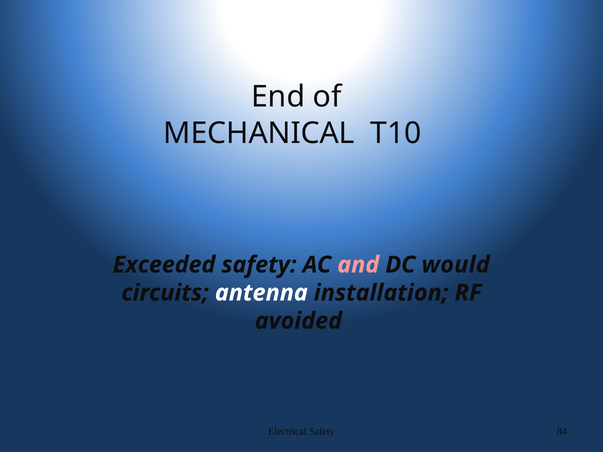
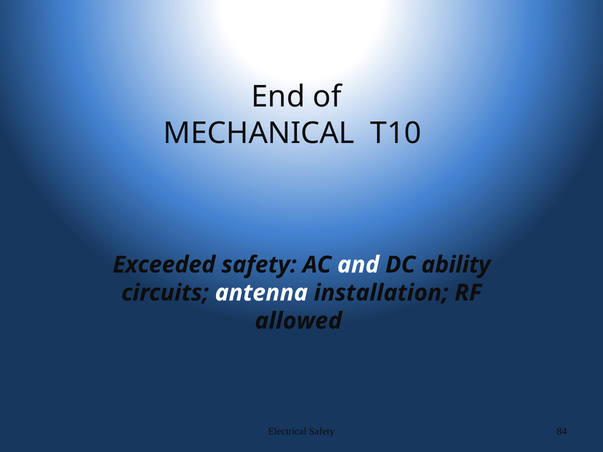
and colour: pink -> white (358, 265)
would: would -> ability (456, 265)
avoided: avoided -> allowed (298, 321)
